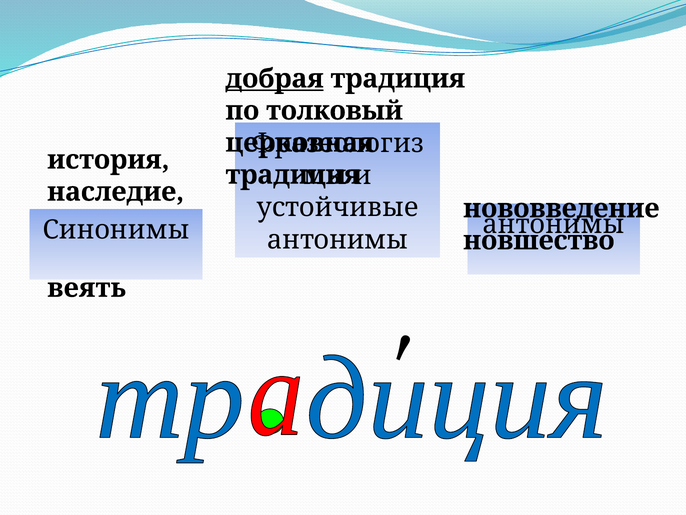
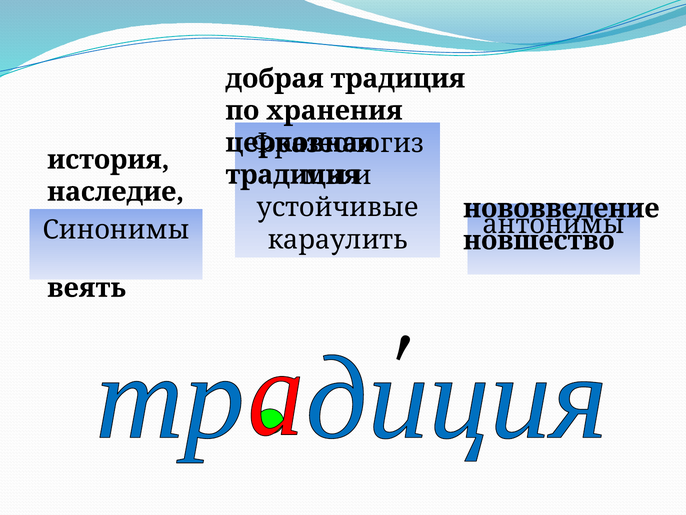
добрая underline: present -> none (275, 79)
толковый: толковый -> хранения (334, 111)
антонимы: антонимы -> караулить (338, 240)
